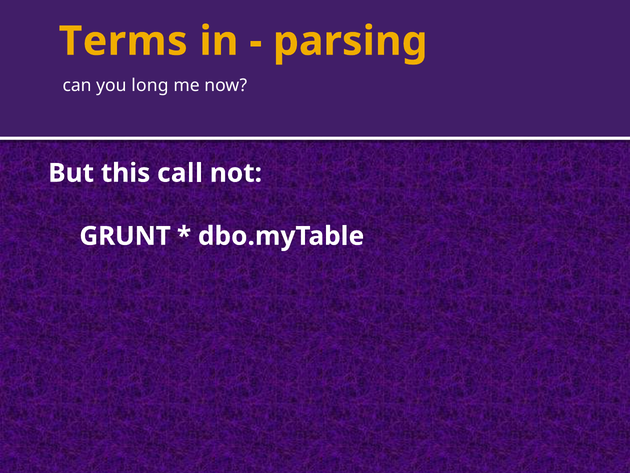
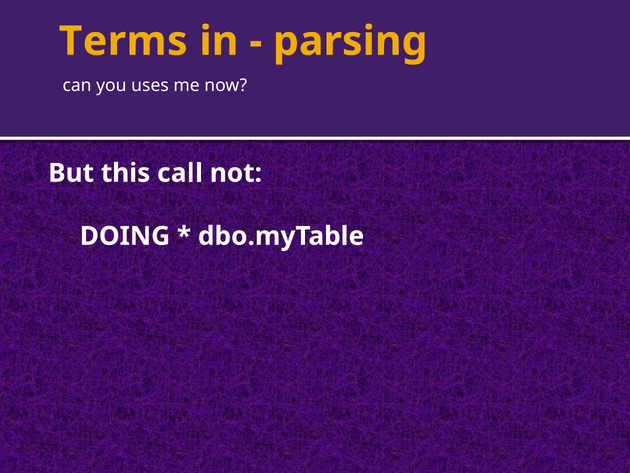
long: long -> uses (150, 85)
GRUNT: GRUNT -> DOING (125, 236)
